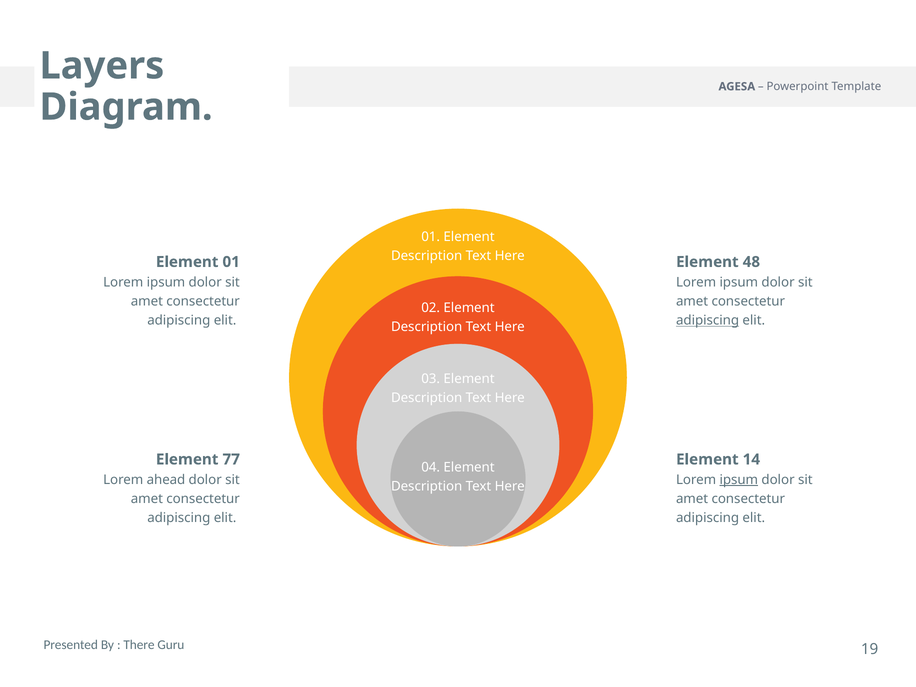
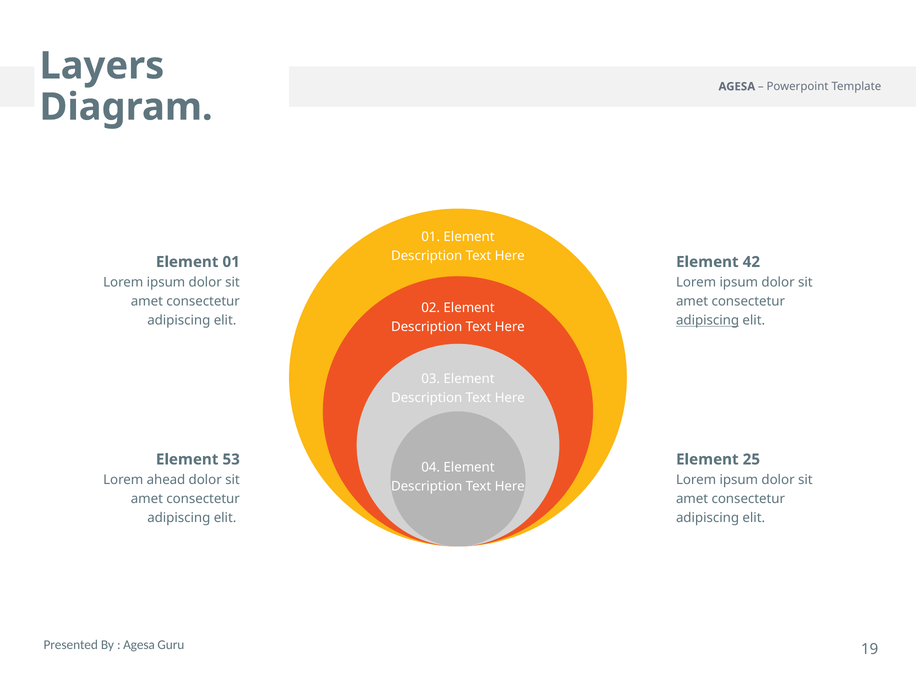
48: 48 -> 42 (751, 262)
77: 77 -> 53 (231, 459)
14: 14 -> 25 (751, 459)
ipsum underline: present -> none (739, 480)
There: There -> Agesa (139, 645)
